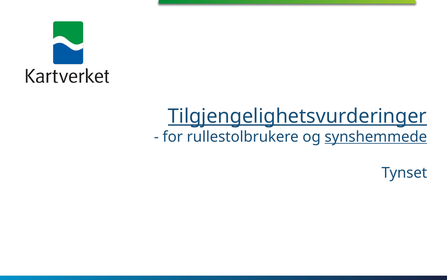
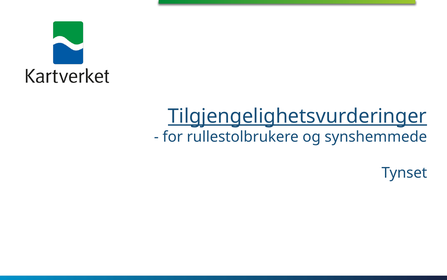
synshemmede underline: present -> none (376, 137)
